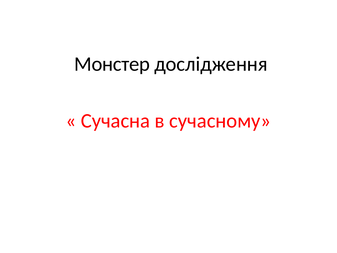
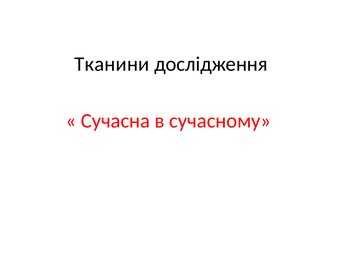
Монстер: Монстер -> Тканини (112, 64)
